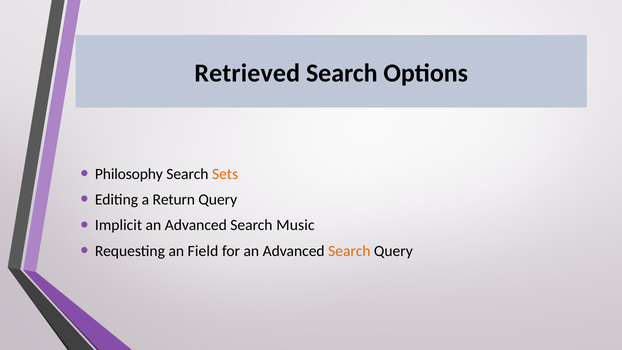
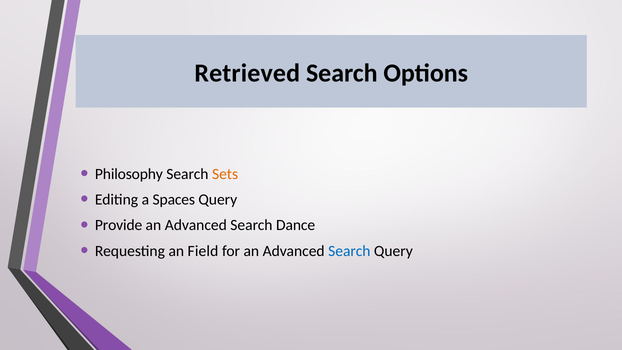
Return: Return -> Spaces (174, 200)
Implicit: Implicit -> Provide (119, 225)
Music: Music -> Dance (296, 225)
Search colour: orange -> blue (349, 251)
